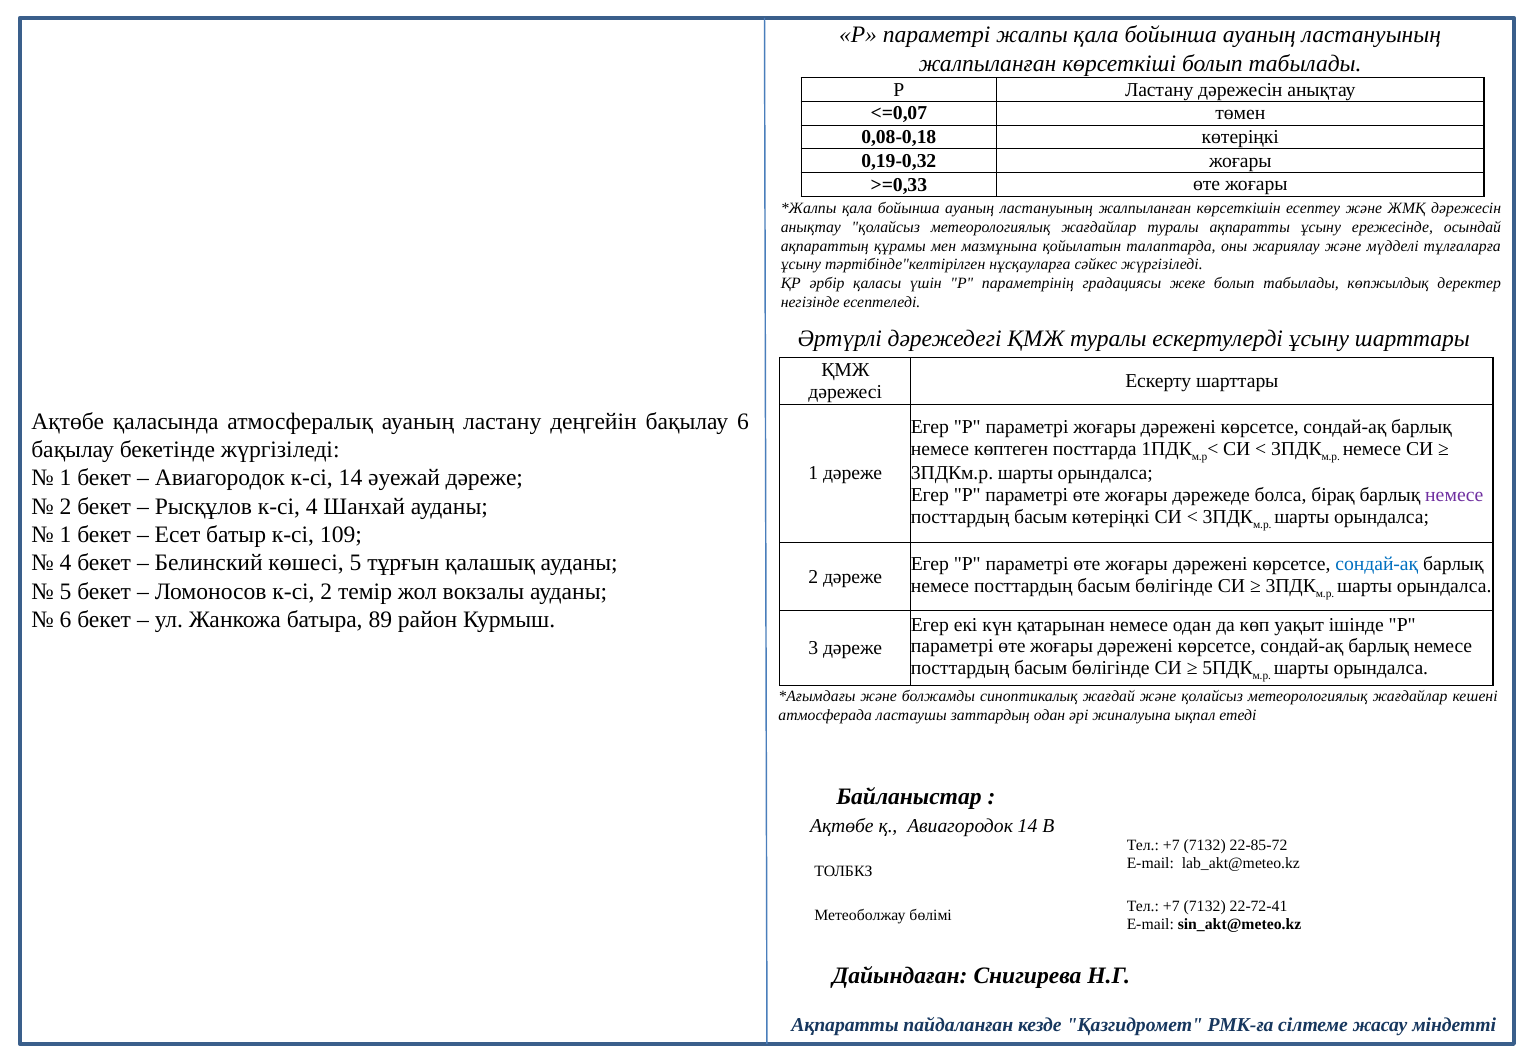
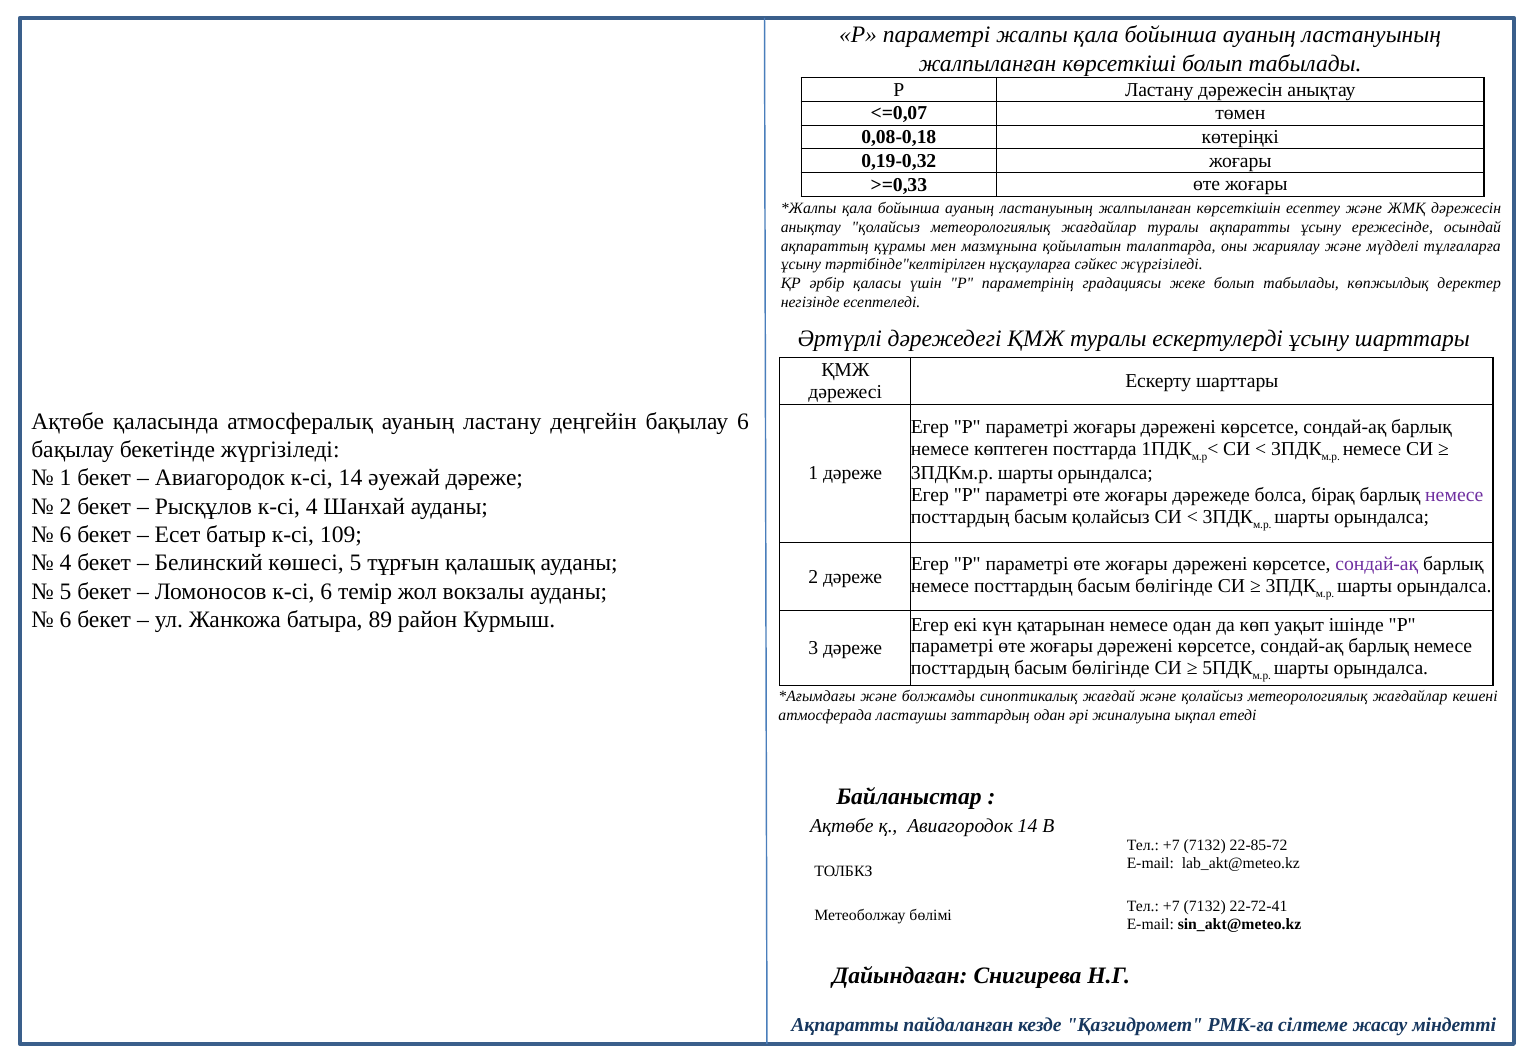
басым көтеріңкі: көтеріңкі -> қолайсыз (1111, 517)
1: 1 -> 6 (66, 535)
сондай-ақ colour: blue -> purple (1377, 564)
к-сі 2: 2 -> 6 (326, 591)
